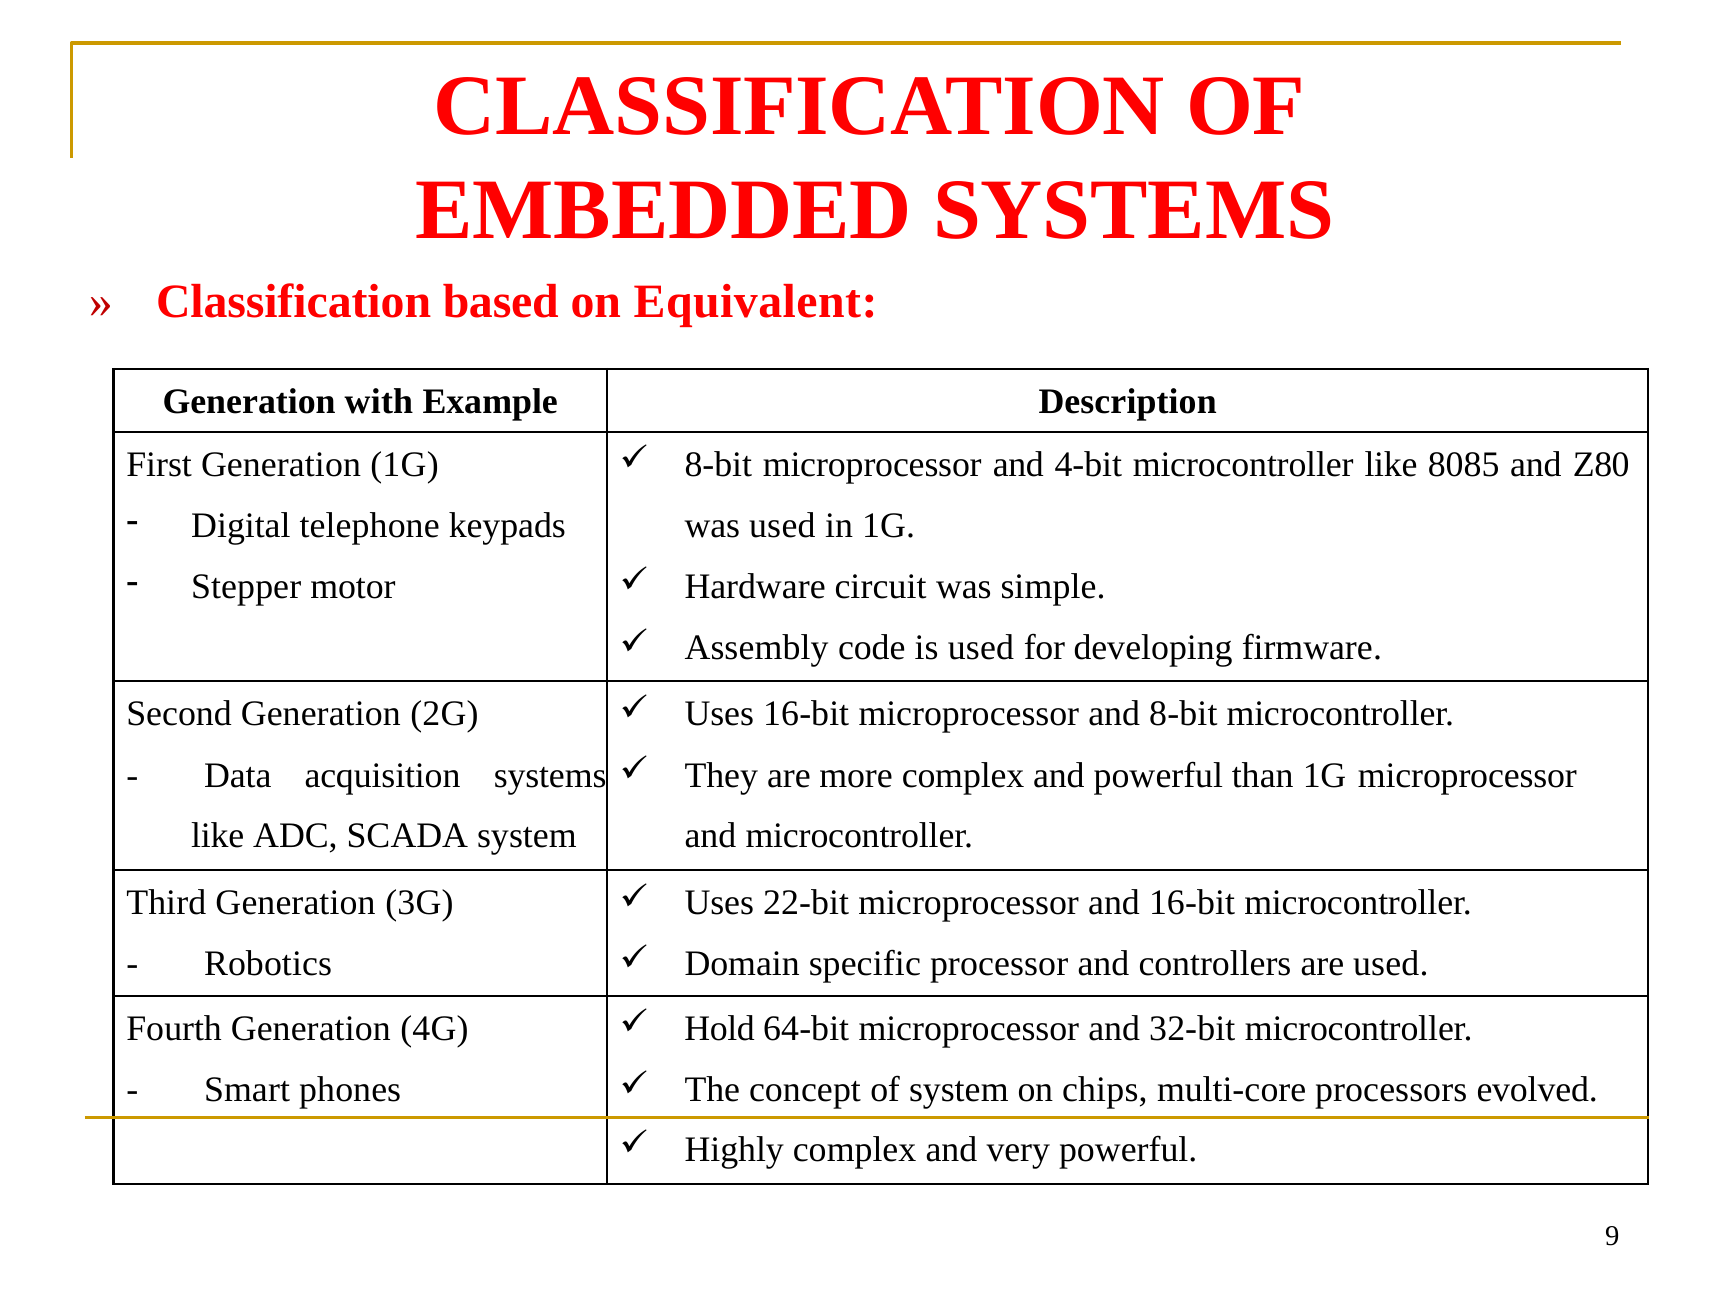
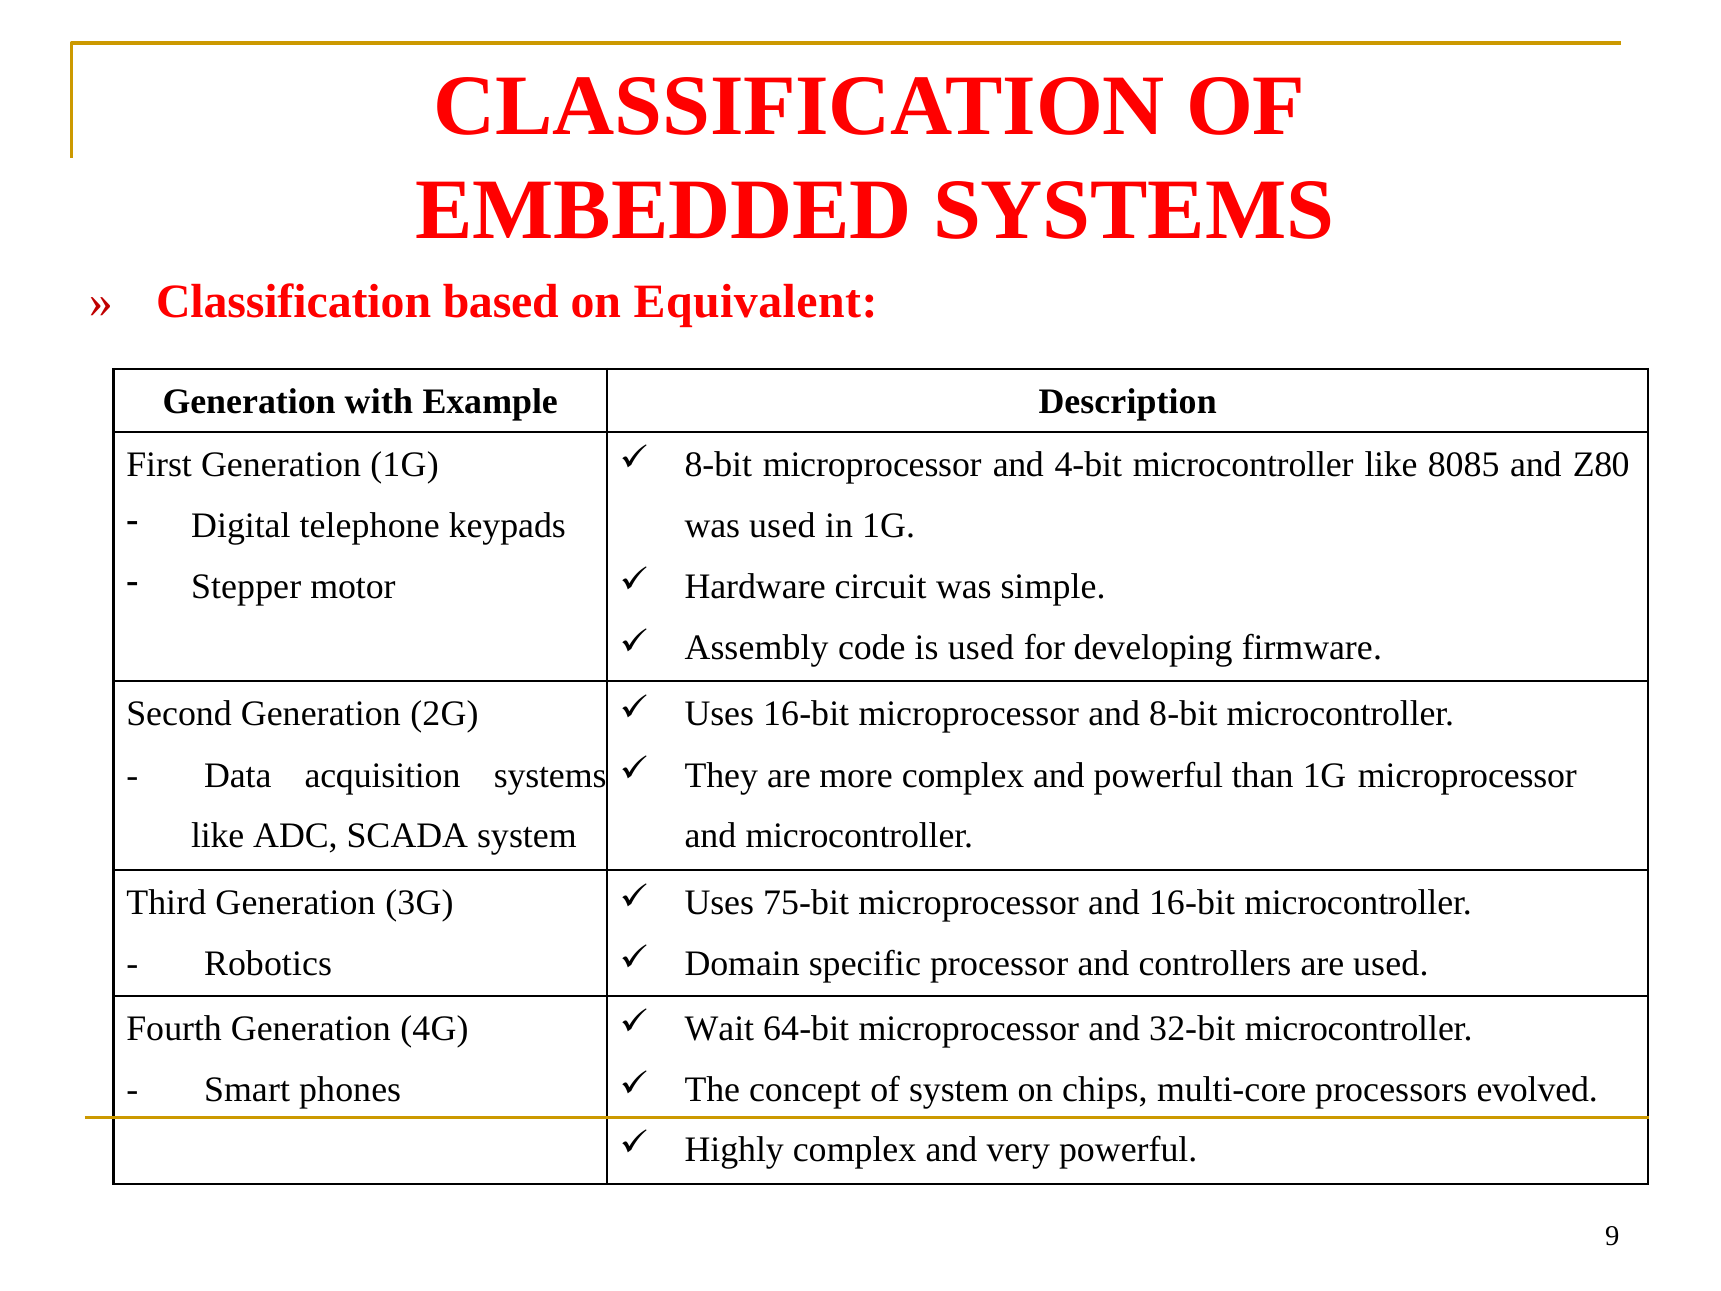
22-bit: 22-bit -> 75-bit (806, 902)
Hold: Hold -> Wait (719, 1028)
